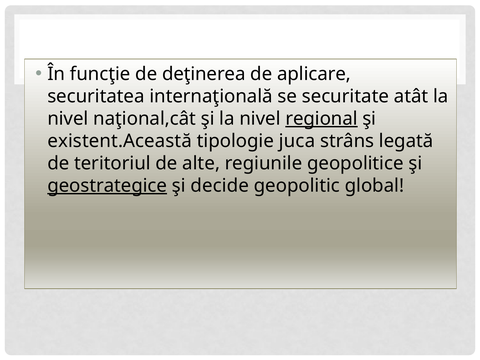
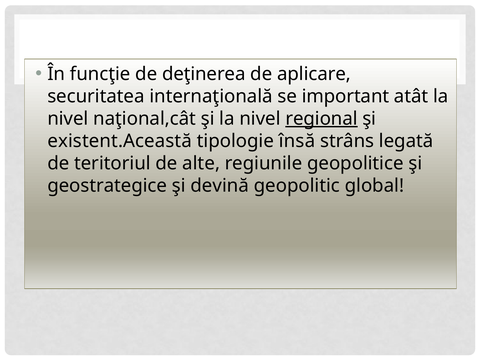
securitate: securitate -> important (345, 96)
juca: juca -> însă (297, 141)
geostrategice underline: present -> none (107, 186)
decide: decide -> devină (220, 186)
